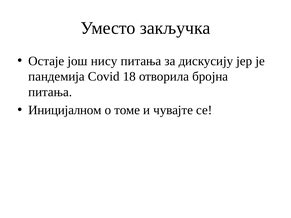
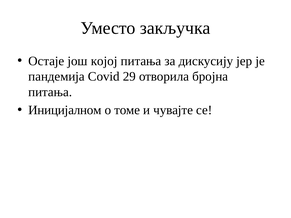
нису: нису -> којој (104, 61)
18: 18 -> 29 (129, 77)
